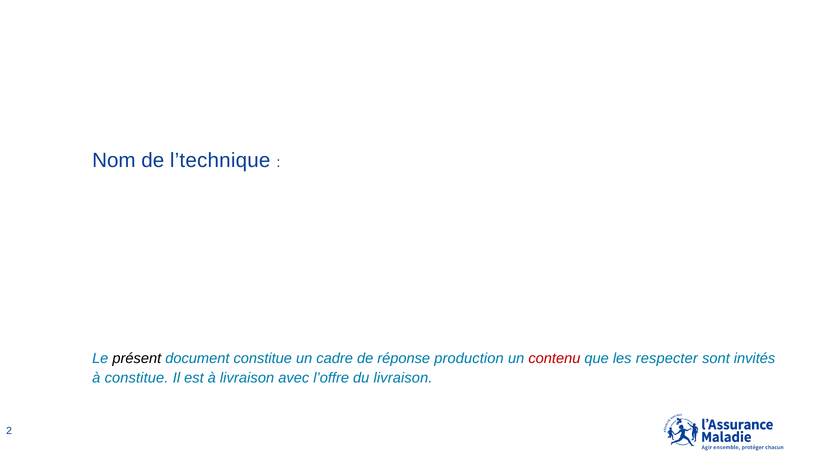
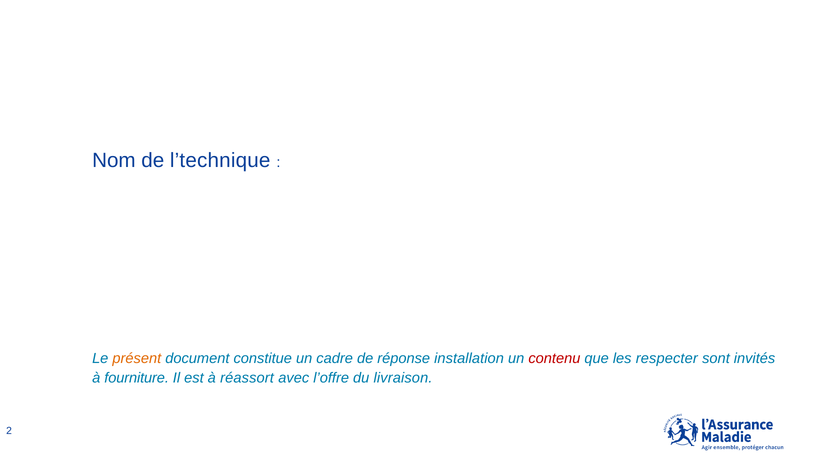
présent colour: black -> orange (137, 359)
production: production -> installation (469, 359)
à constitue: constitue -> fourniture (137, 378)
à livraison: livraison -> réassort (247, 378)
